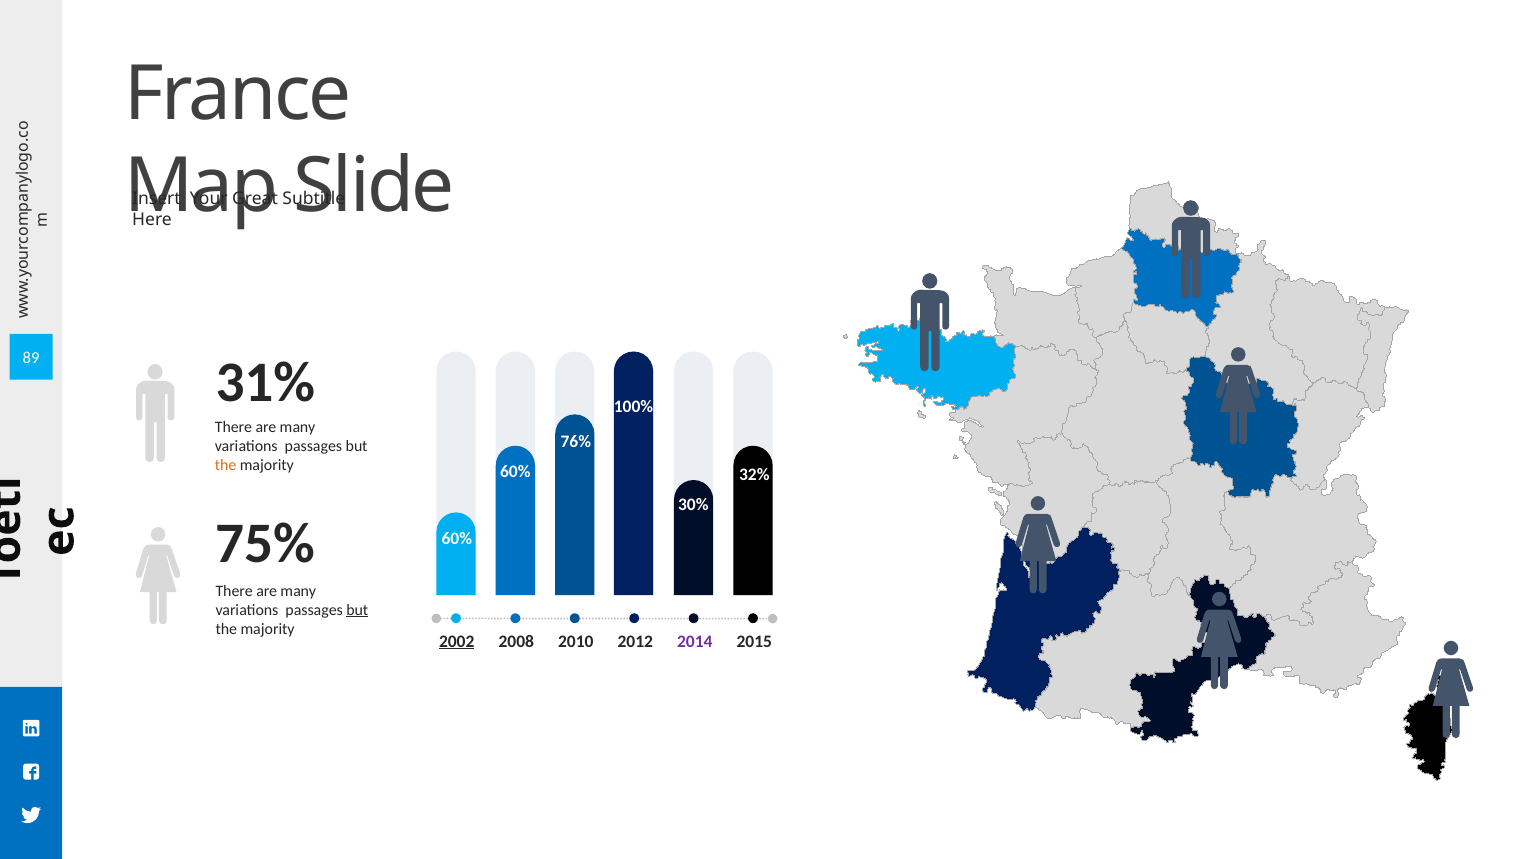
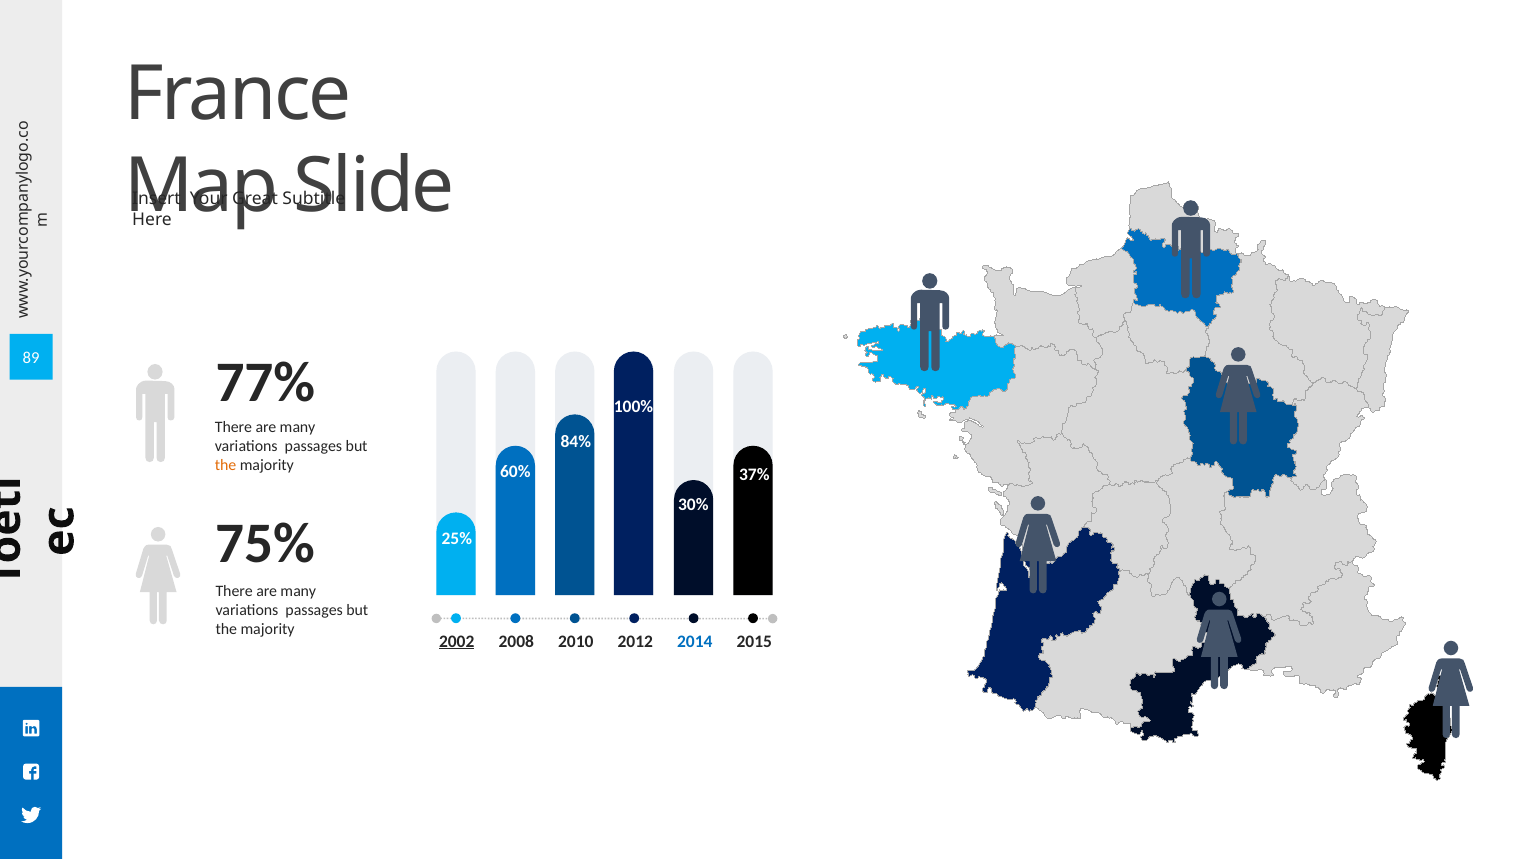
31%: 31% -> 77% (265, 382)
76%: 76% -> 84% (576, 442)
32%: 32% -> 37% (754, 474)
60%: 60% -> 25% (457, 539)
but underline: present -> none (357, 610)
2014 colour: purple -> blue (695, 641)
